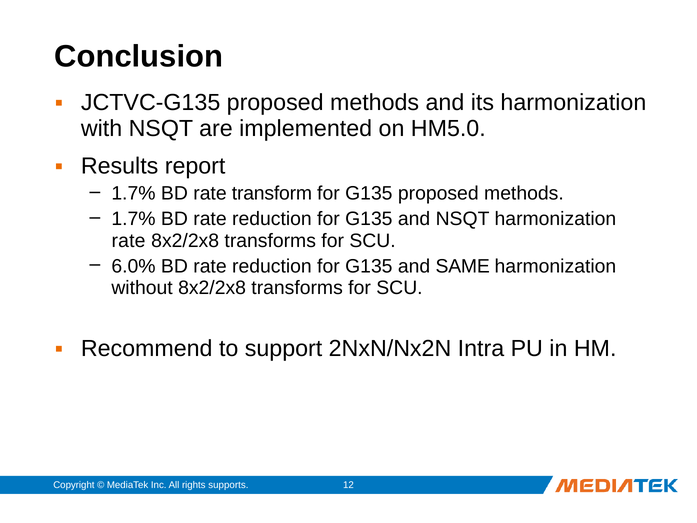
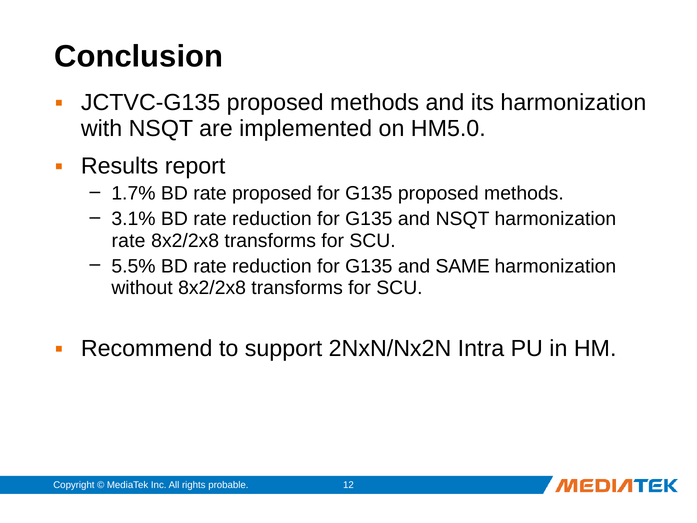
rate transform: transform -> proposed (272, 193)
1.7%: 1.7% -> 3.1% (133, 219)
6.0%: 6.0% -> 5.5% (133, 266)
supports: supports -> probable (228, 485)
